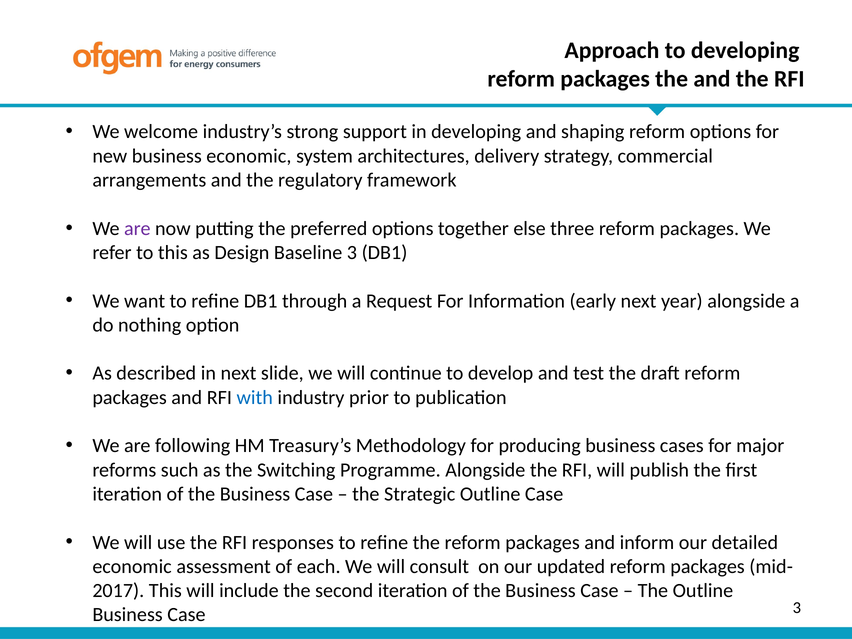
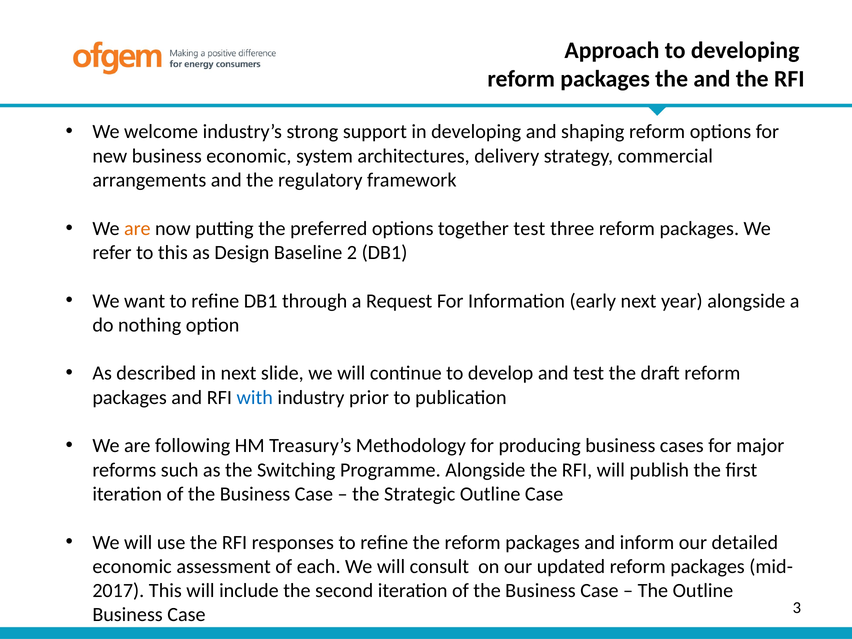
are colour: purple -> orange (137, 228)
together else: else -> test (529, 228)
Baseline 3: 3 -> 2 (352, 253)
